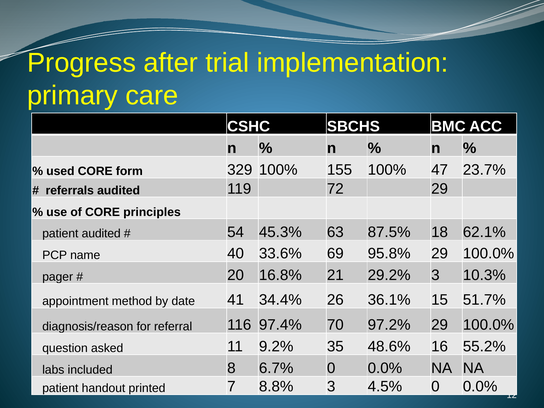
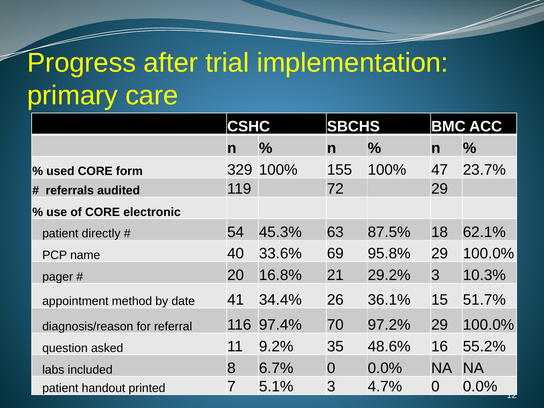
principles: principles -> electronic (152, 212)
patient audited: audited -> directly (101, 234)
8.8%: 8.8% -> 5.1% (276, 387)
4.5%: 4.5% -> 4.7% (385, 387)
